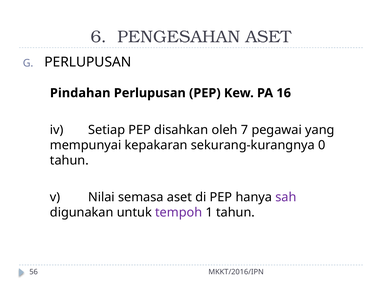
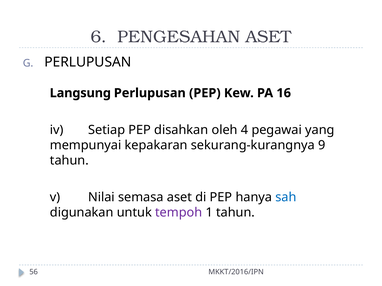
Pindahan: Pindahan -> Langsung (80, 93)
7: 7 -> 4 (245, 130)
0: 0 -> 9 (322, 145)
sah colour: purple -> blue (286, 198)
